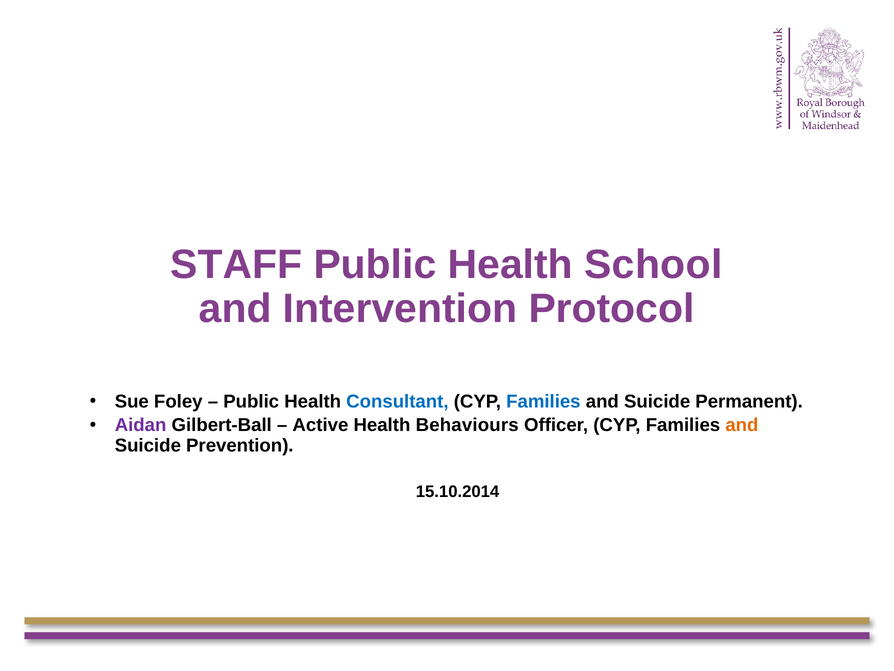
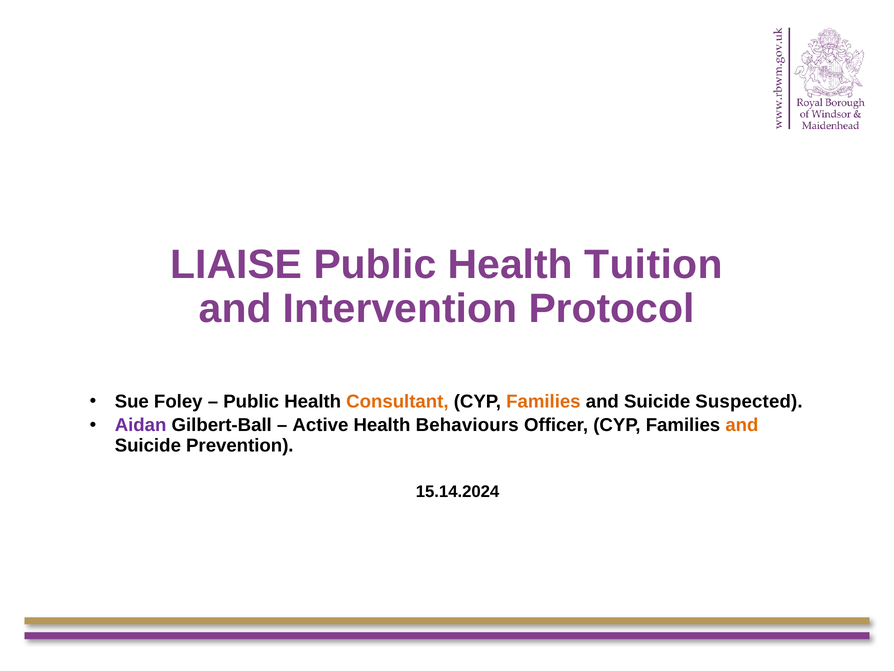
STAFF: STAFF -> LIAISE (236, 264)
School: School -> Tuition (653, 264)
Consultant colour: blue -> orange (397, 401)
Families colour: blue -> orange (543, 401)
Permanent: Permanent -> Suspected (749, 401)
15.10.2014: 15.10.2014 -> 15.14.2024 (458, 491)
